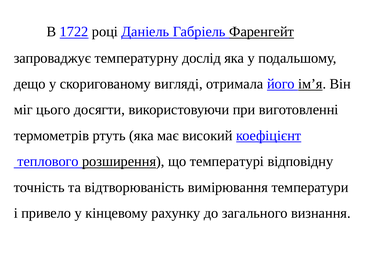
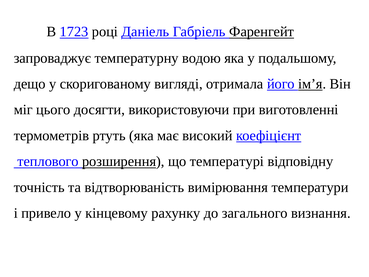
1722: 1722 -> 1723 (74, 32)
дослід: дослід -> водою (202, 58)
